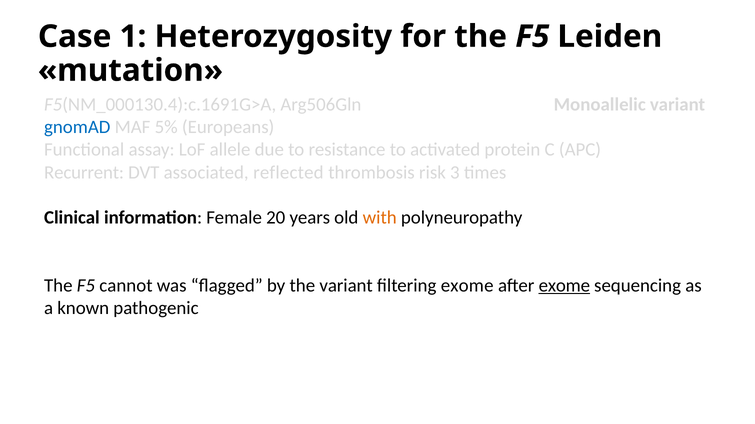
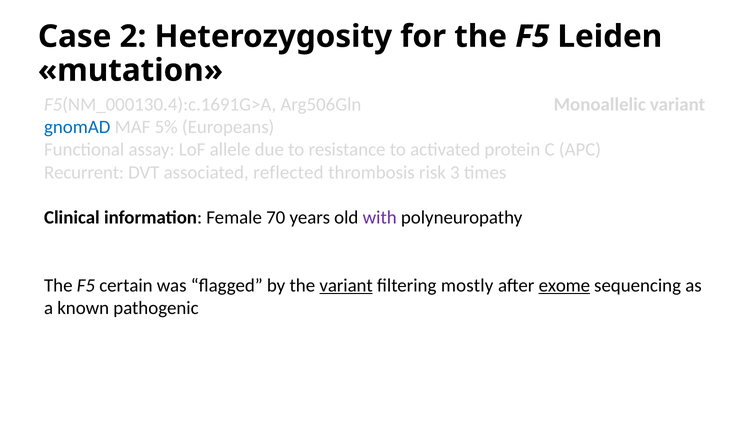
1: 1 -> 2 (133, 37)
20: 20 -> 70 (276, 218)
with colour: orange -> purple (380, 218)
cannot: cannot -> certain (126, 286)
variant underline: none -> present (346, 286)
filtering exome: exome -> mostly (467, 286)
